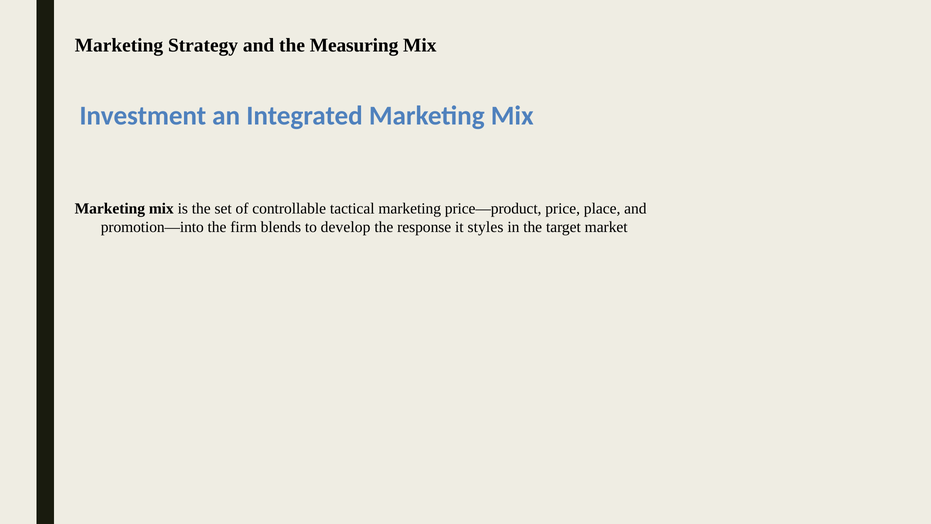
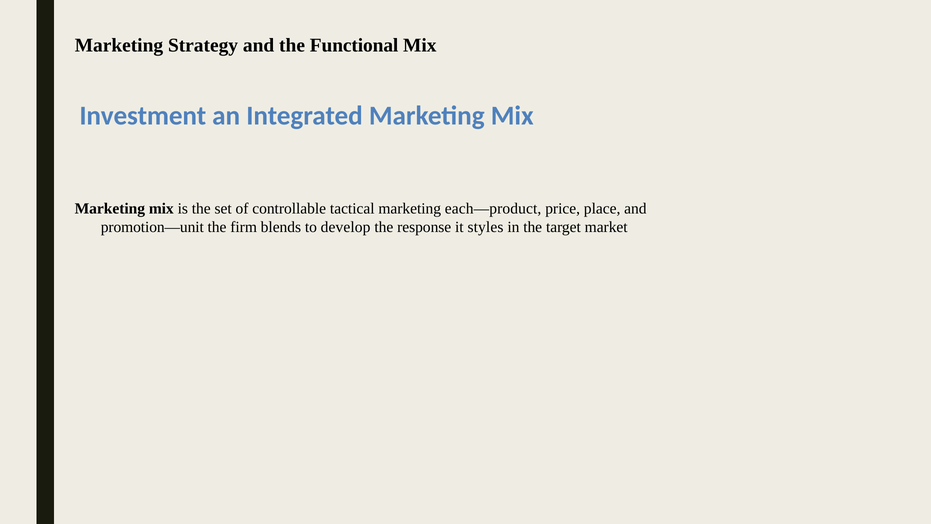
Measuring: Measuring -> Functional (354, 46)
price—product: price—product -> each—product (493, 208)
promotion—into: promotion—into -> promotion—unit (152, 227)
